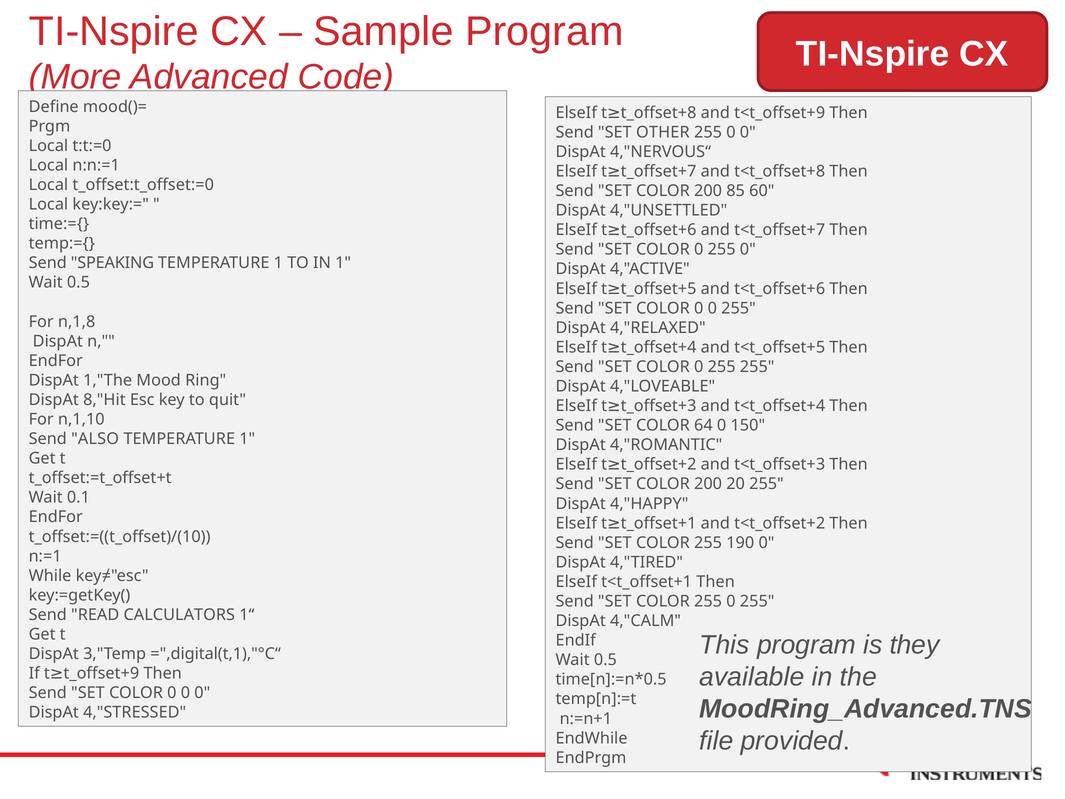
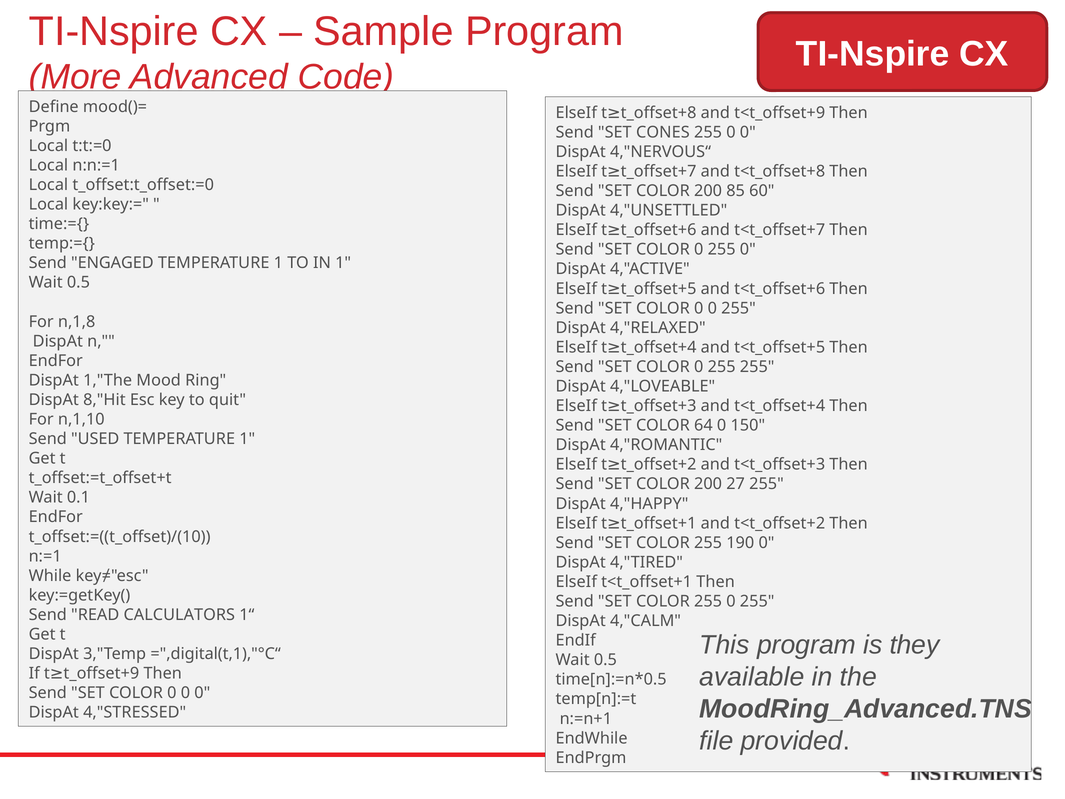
OTHER: OTHER -> CONES (663, 132)
SPEAKING: SPEAKING -> ENGAGED (112, 263)
ALSO: ALSO -> USED (95, 439)
20: 20 -> 27 (736, 484)
